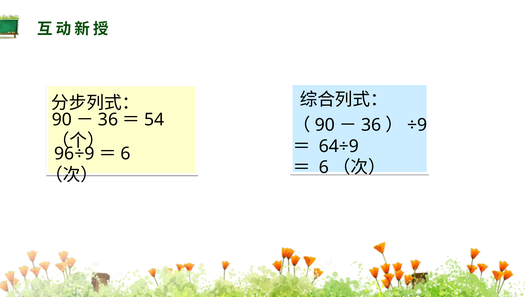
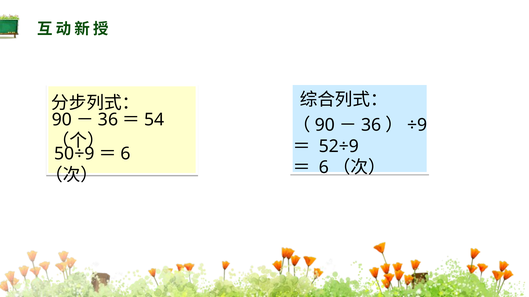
64÷9: 64÷9 -> 52÷9 (339, 147)
96÷9: 96÷9 -> 50÷9 (74, 154)
